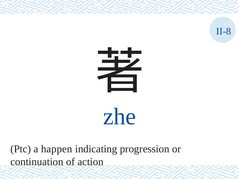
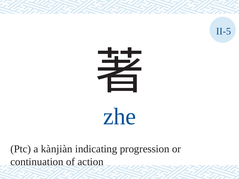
II-8: II-8 -> II-5 (224, 31)
happen: happen -> kànjiàn (57, 149)
